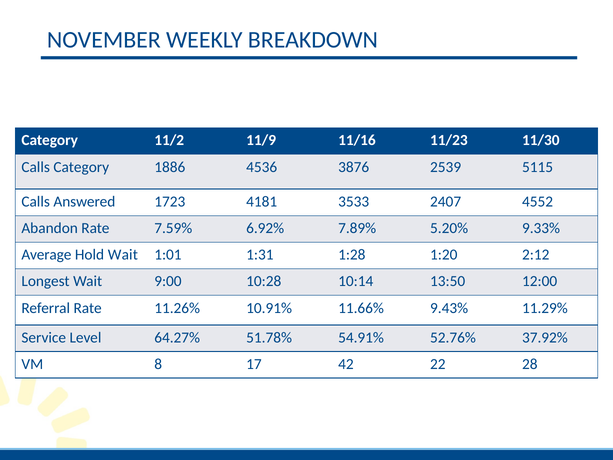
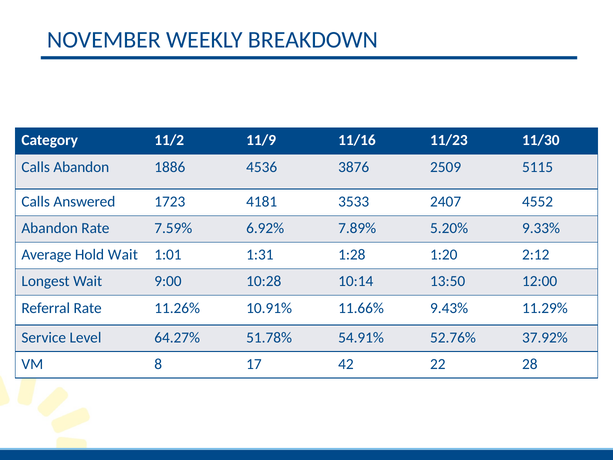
Calls Category: Category -> Abandon (81, 167)
2539: 2539 -> 2509 (446, 167)
